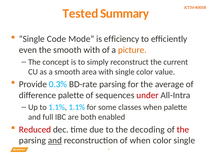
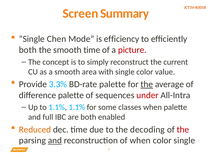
Tested: Tested -> Screen (80, 13)
Code: Code -> Chen (57, 39)
even: even -> both (28, 50)
smooth with: with -> time (92, 50)
picture colour: orange -> red (132, 50)
0.3%: 0.3% -> 3.3% (58, 84)
BD-rate parsing: parsing -> palette (113, 84)
the underline: none -> present (147, 84)
Reduced colour: red -> orange (35, 129)
